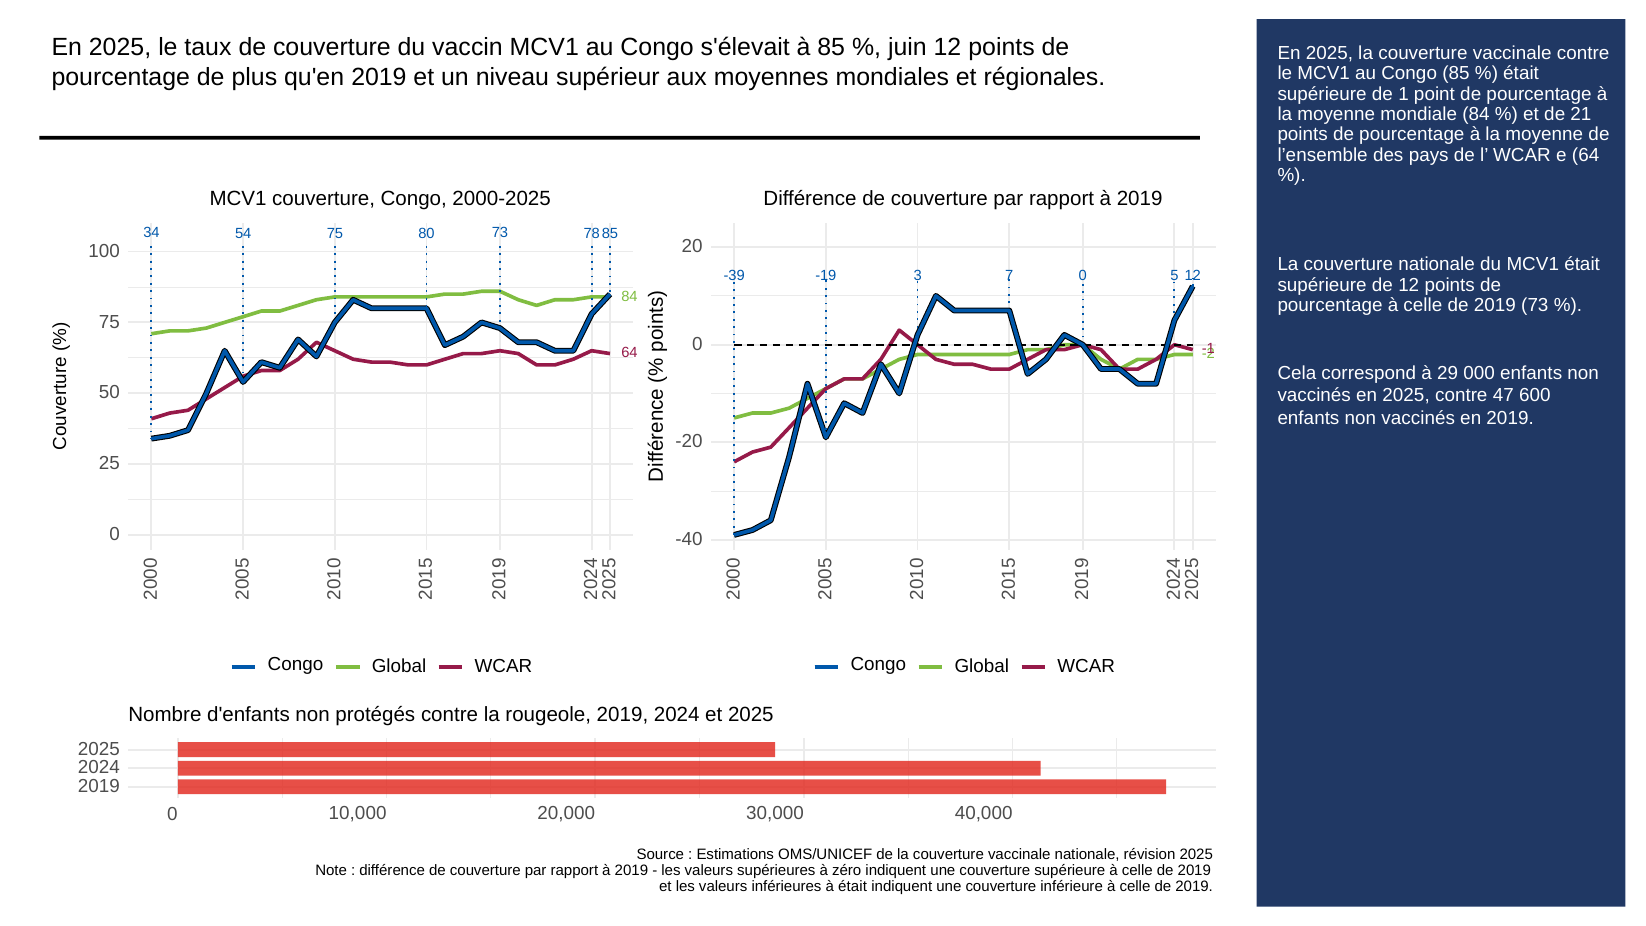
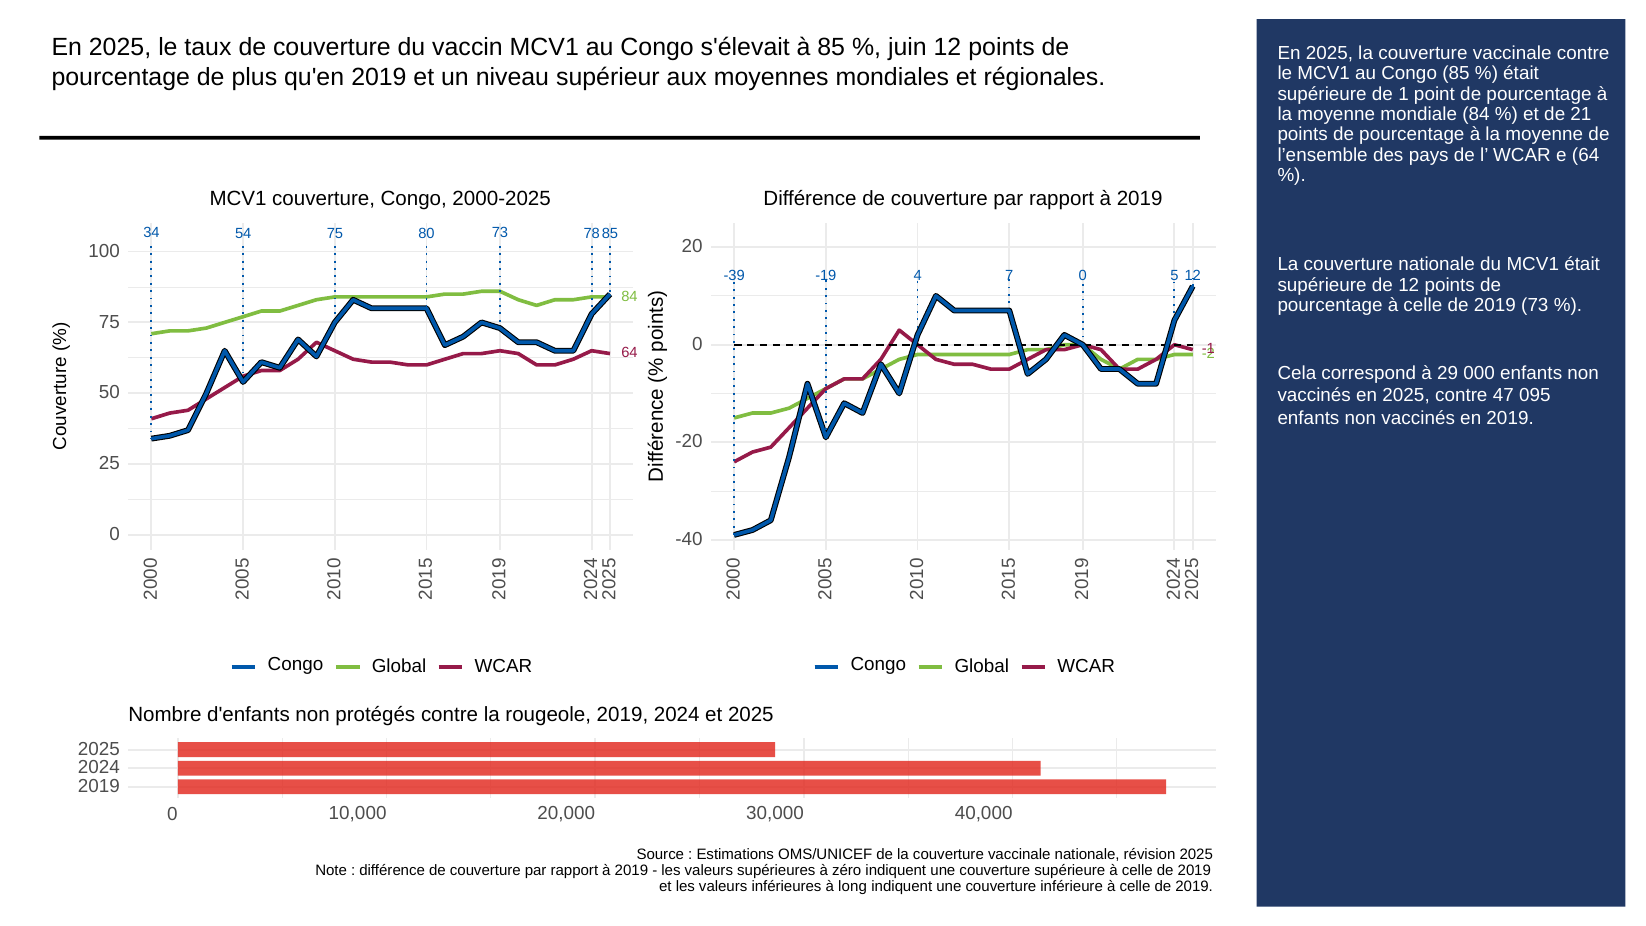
-19 3: 3 -> 4 (918, 276)
600: 600 -> 095 (1535, 396)
à était: était -> long (853, 887)
